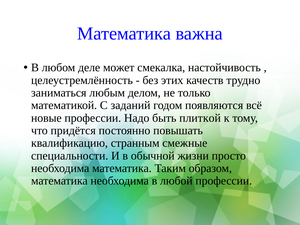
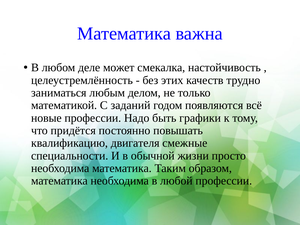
плиткой: плиткой -> графики (200, 118)
странным: странным -> двигателя (135, 143)
